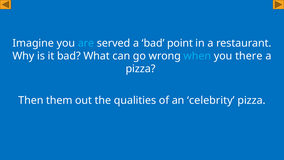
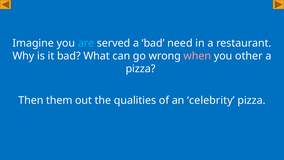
point: point -> need (180, 43)
when colour: light blue -> pink (197, 56)
there: there -> other (249, 56)
